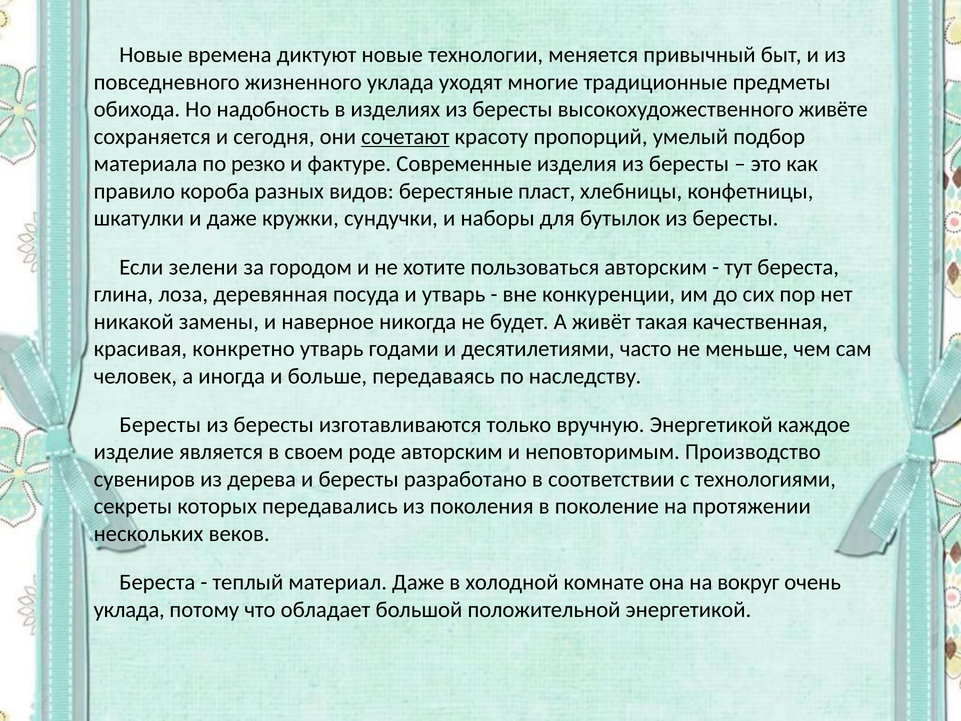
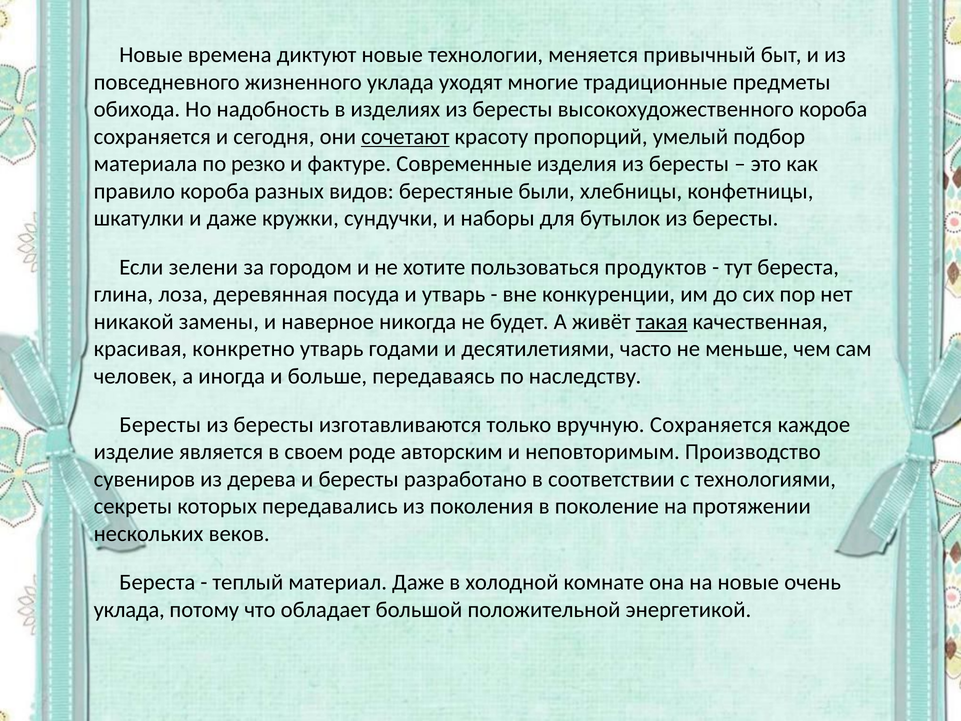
высокохудожественного живёте: живёте -> короба (833, 109)
пласт: пласт -> были (547, 191)
пользоваться авторским: авторским -> продуктов (656, 267)
такая underline: none -> present (662, 321)
вручную Энергетикой: Энергетикой -> Сохраняется (711, 425)
на вокруг: вокруг -> новые (748, 582)
